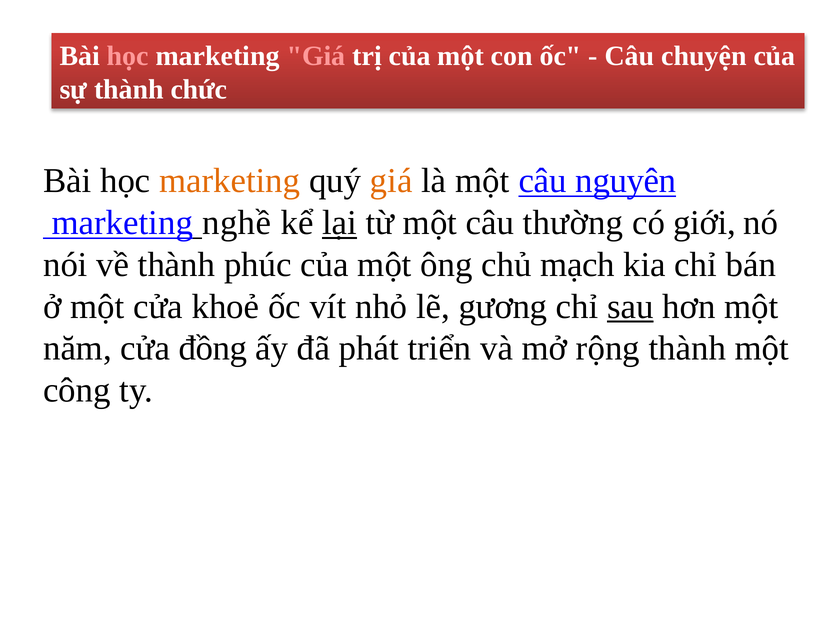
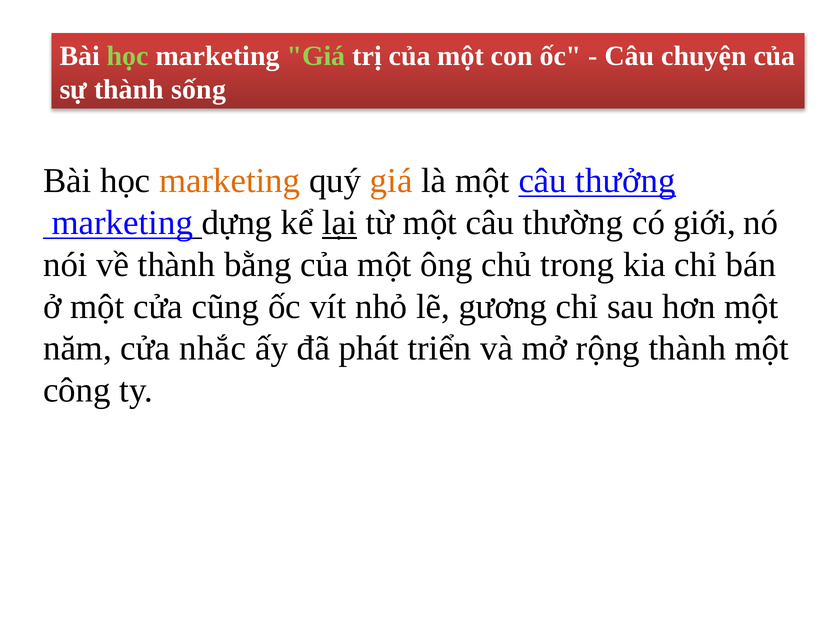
học colour: pink -> light green (128, 56)
Giá colour: pink -> light green (316, 56)
chức: chức -> sống (199, 89)
nguyên: nguyên -> thưởng (626, 181)
nghề: nghề -> dựng (237, 223)
phúc: phúc -> bằng (258, 265)
mạch: mạch -> trong (577, 265)
khoẻ: khoẻ -> cũng (225, 306)
sau underline: present -> none (630, 306)
đồng: đồng -> nhắc (213, 348)
